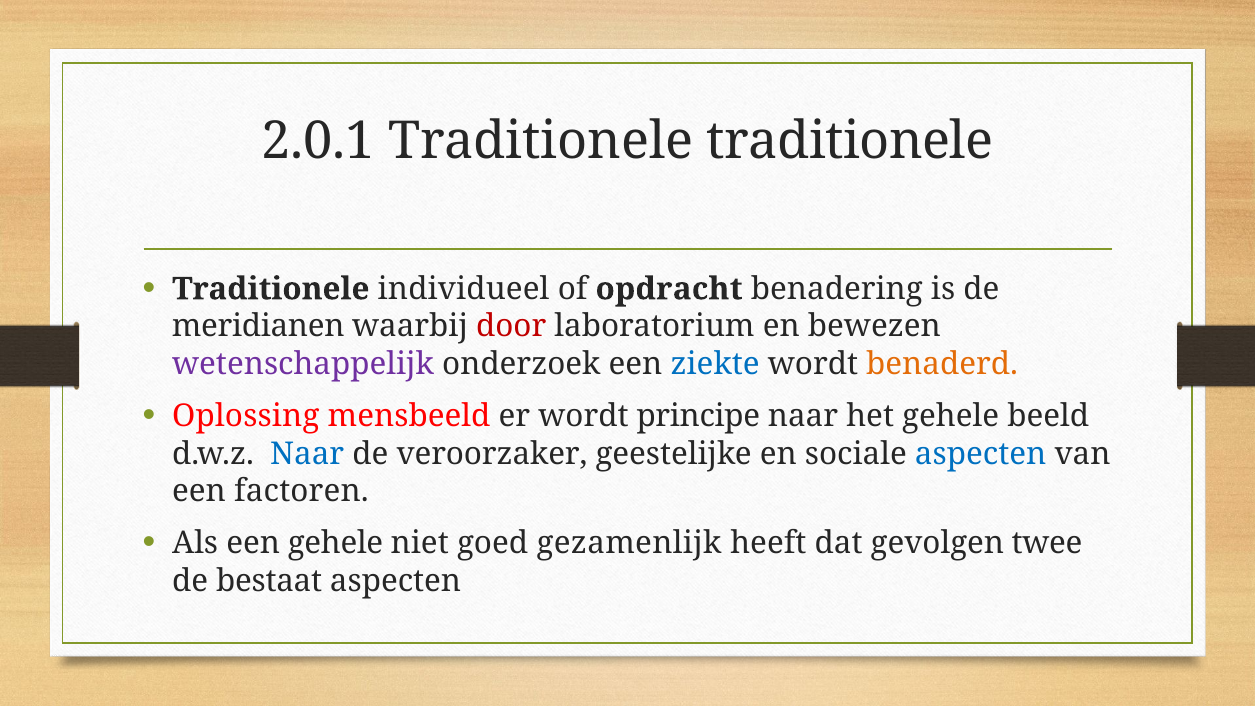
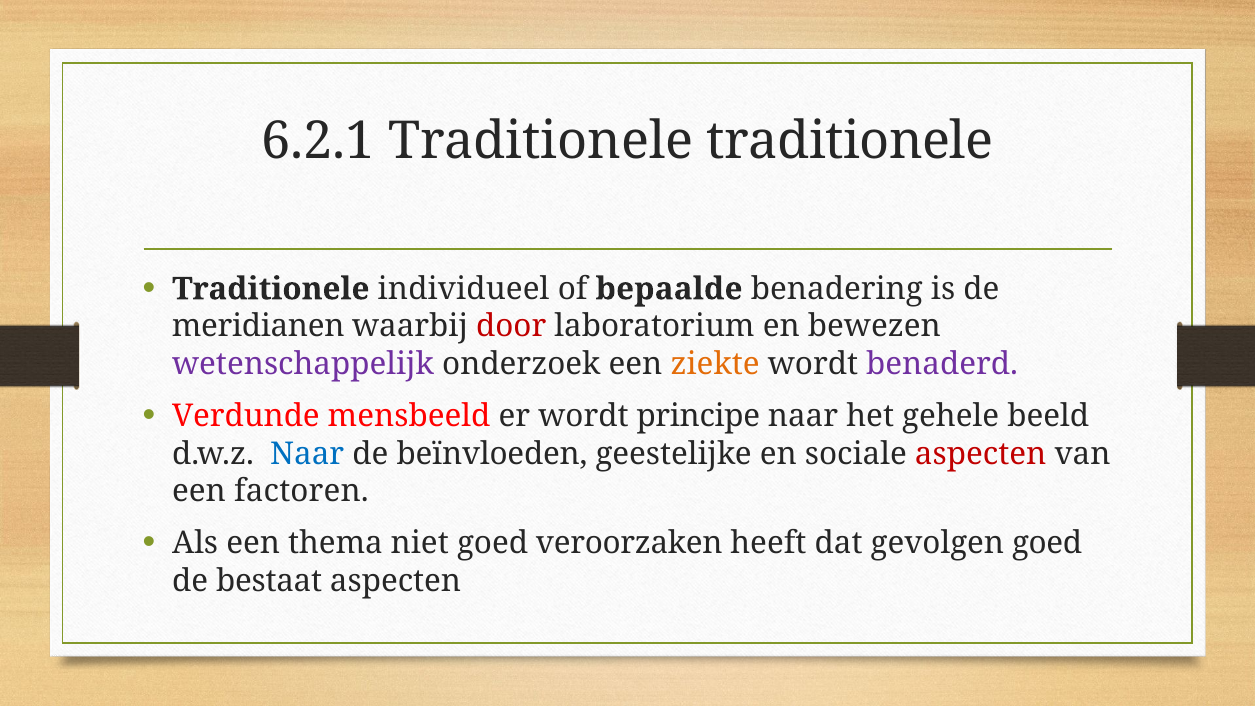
2.0.1: 2.0.1 -> 6.2.1 (318, 141)
opdracht: opdracht -> bepaalde (669, 289)
ziekte colour: blue -> orange (715, 364)
benaderd colour: orange -> purple (942, 364)
Oplossing: Oplossing -> Verdunde (246, 416)
veroorzaker: veroorzaker -> beïnvloeden (492, 454)
aspecten colour: blue -> red (981, 454)
een gehele: gehele -> thema (335, 543)
gezamenlijk: gezamenlijk -> veroorzaken (629, 543)
gevolgen twee: twee -> goed (1047, 543)
